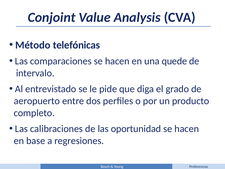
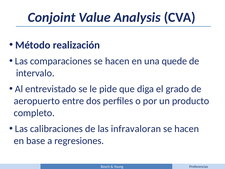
telefónicas: telefónicas -> realización (76, 45)
oportunidad: oportunidad -> infravaloran (136, 129)
